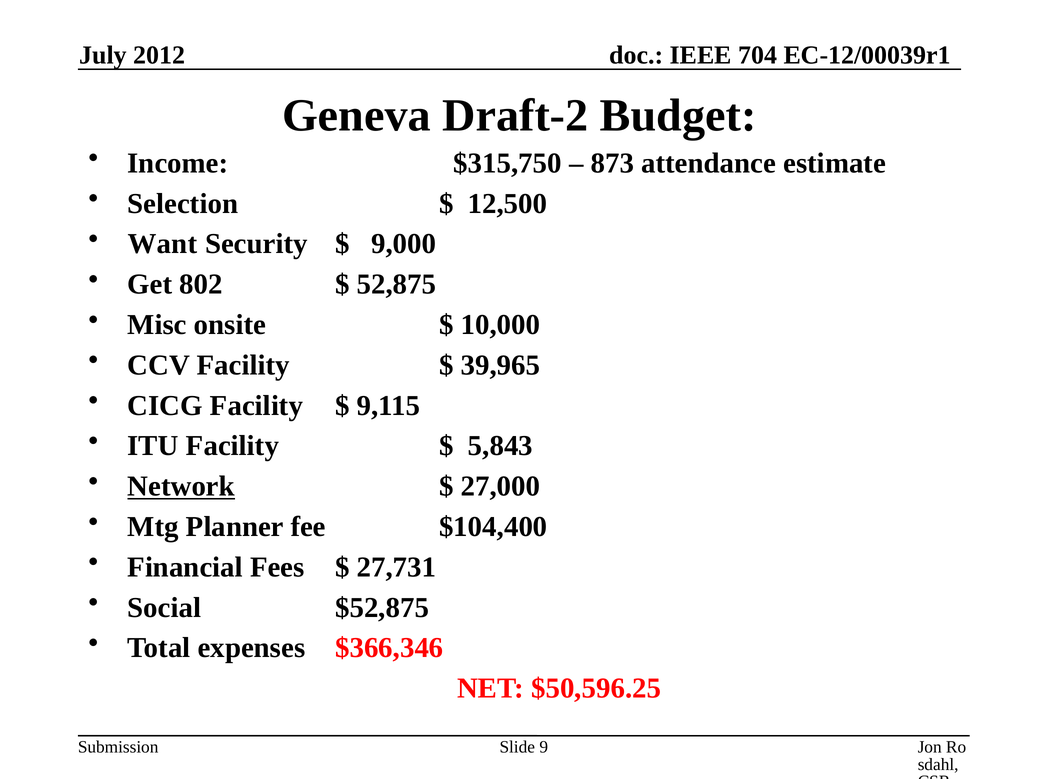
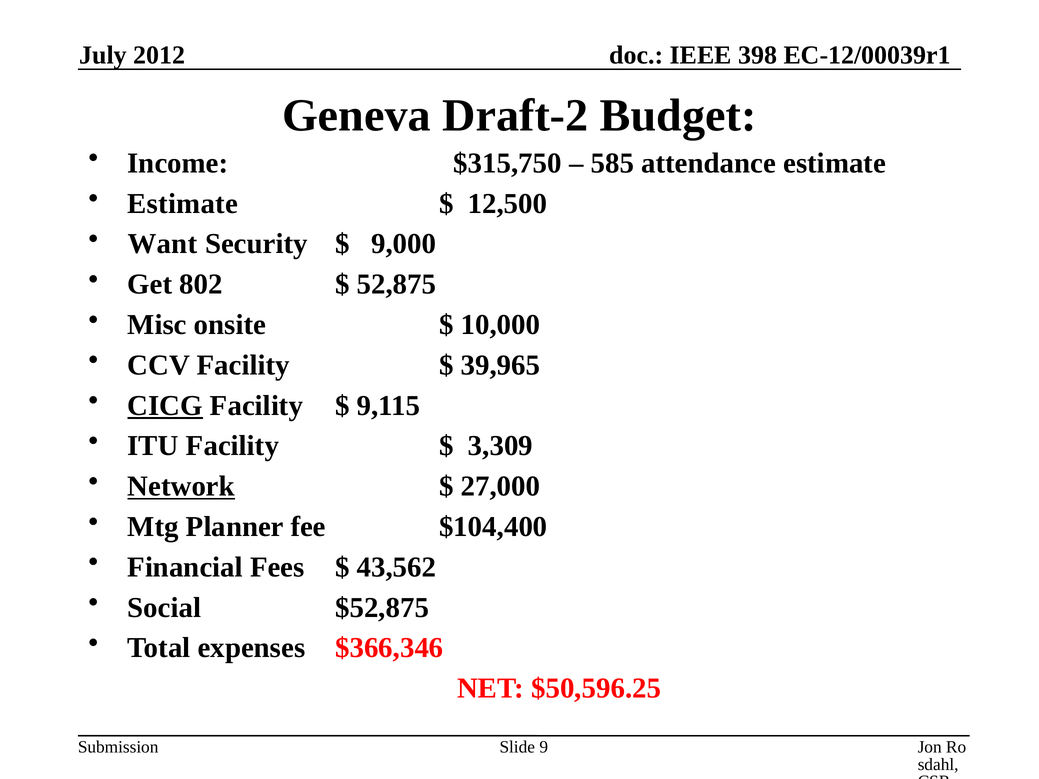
704: 704 -> 398 (758, 55)
873: 873 -> 585 (612, 163)
Selection: Selection -> Estimate (183, 204)
CICG underline: none -> present (165, 406)
5,843: 5,843 -> 3,309 (500, 446)
27,731: 27,731 -> 43,562 (397, 567)
